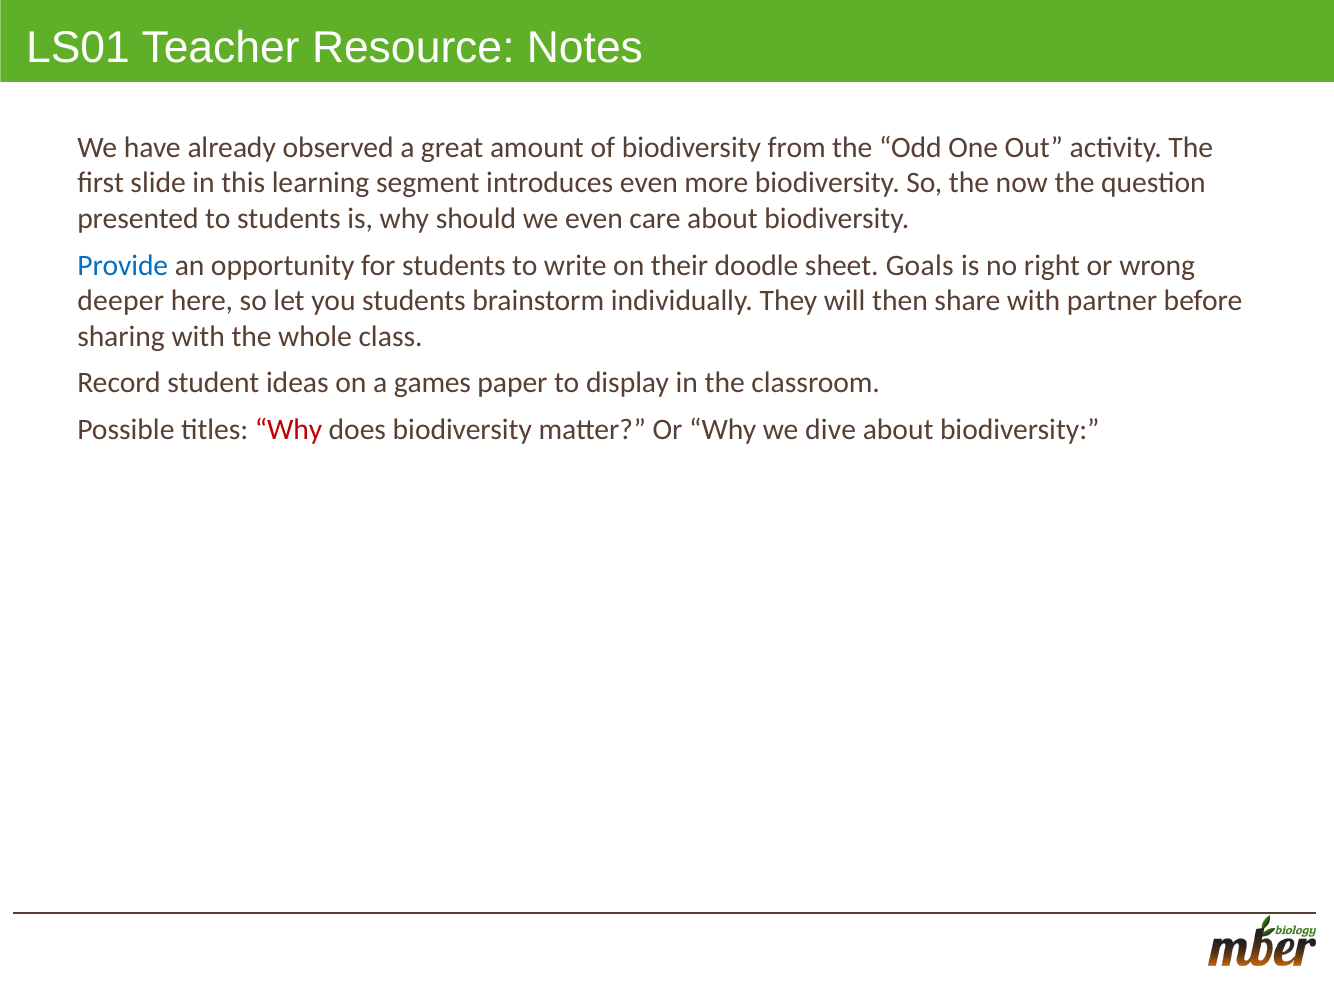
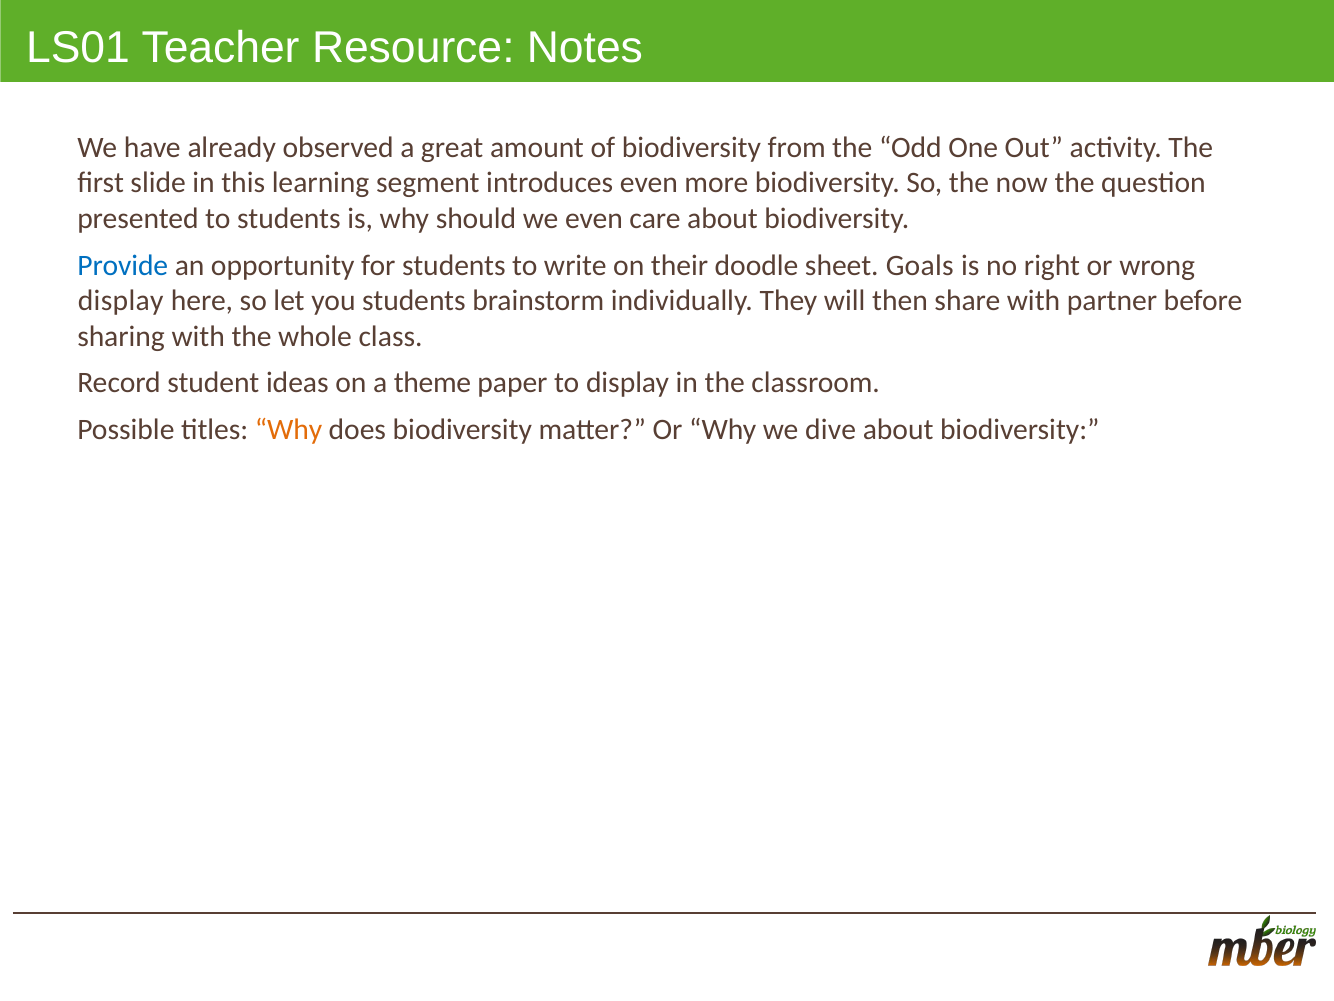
deeper: deeper -> display (121, 301)
games: games -> theme (432, 383)
Why colour: red -> orange (289, 429)
